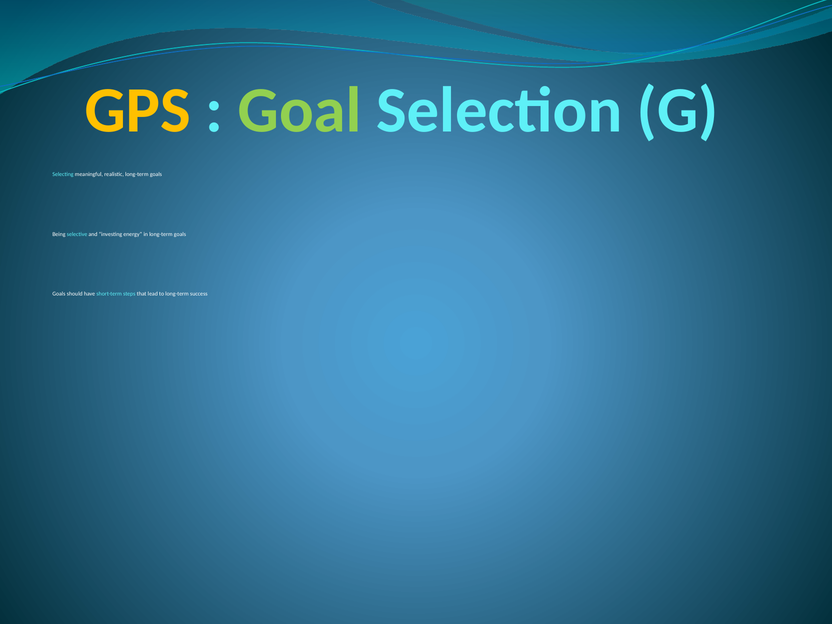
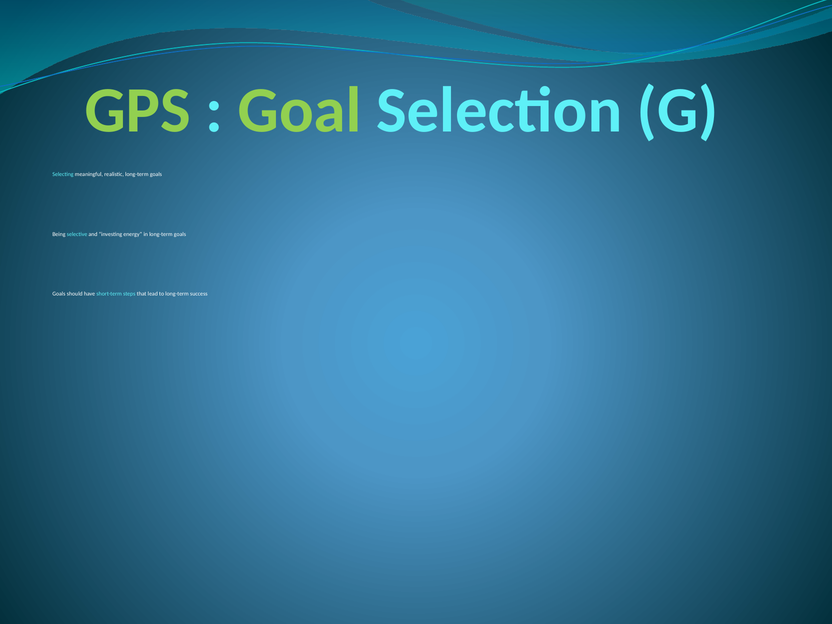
GPS colour: yellow -> light green (138, 110)
